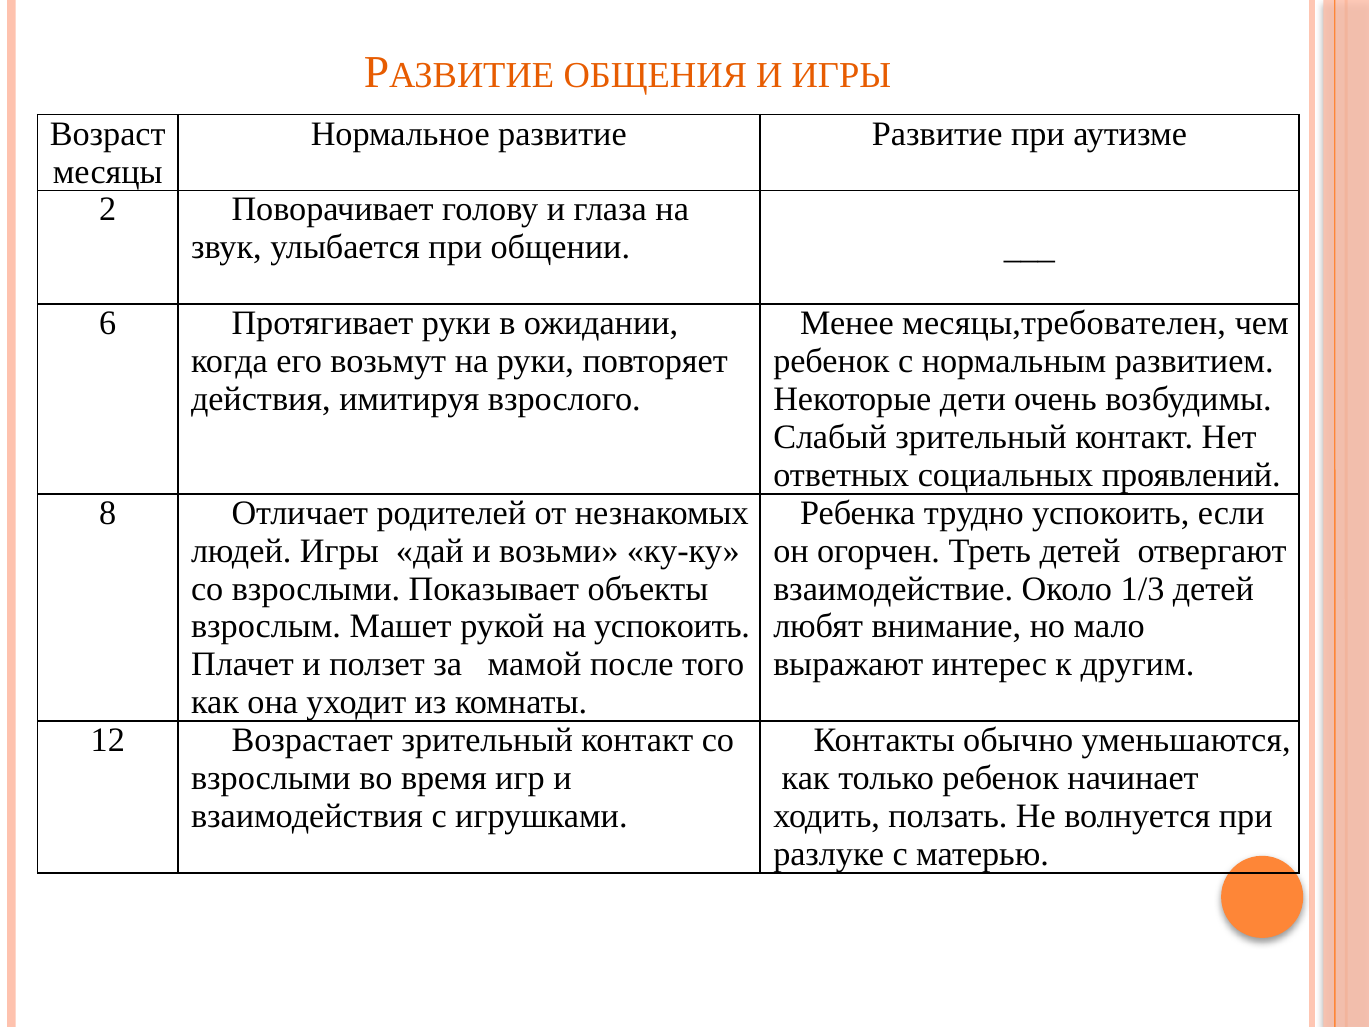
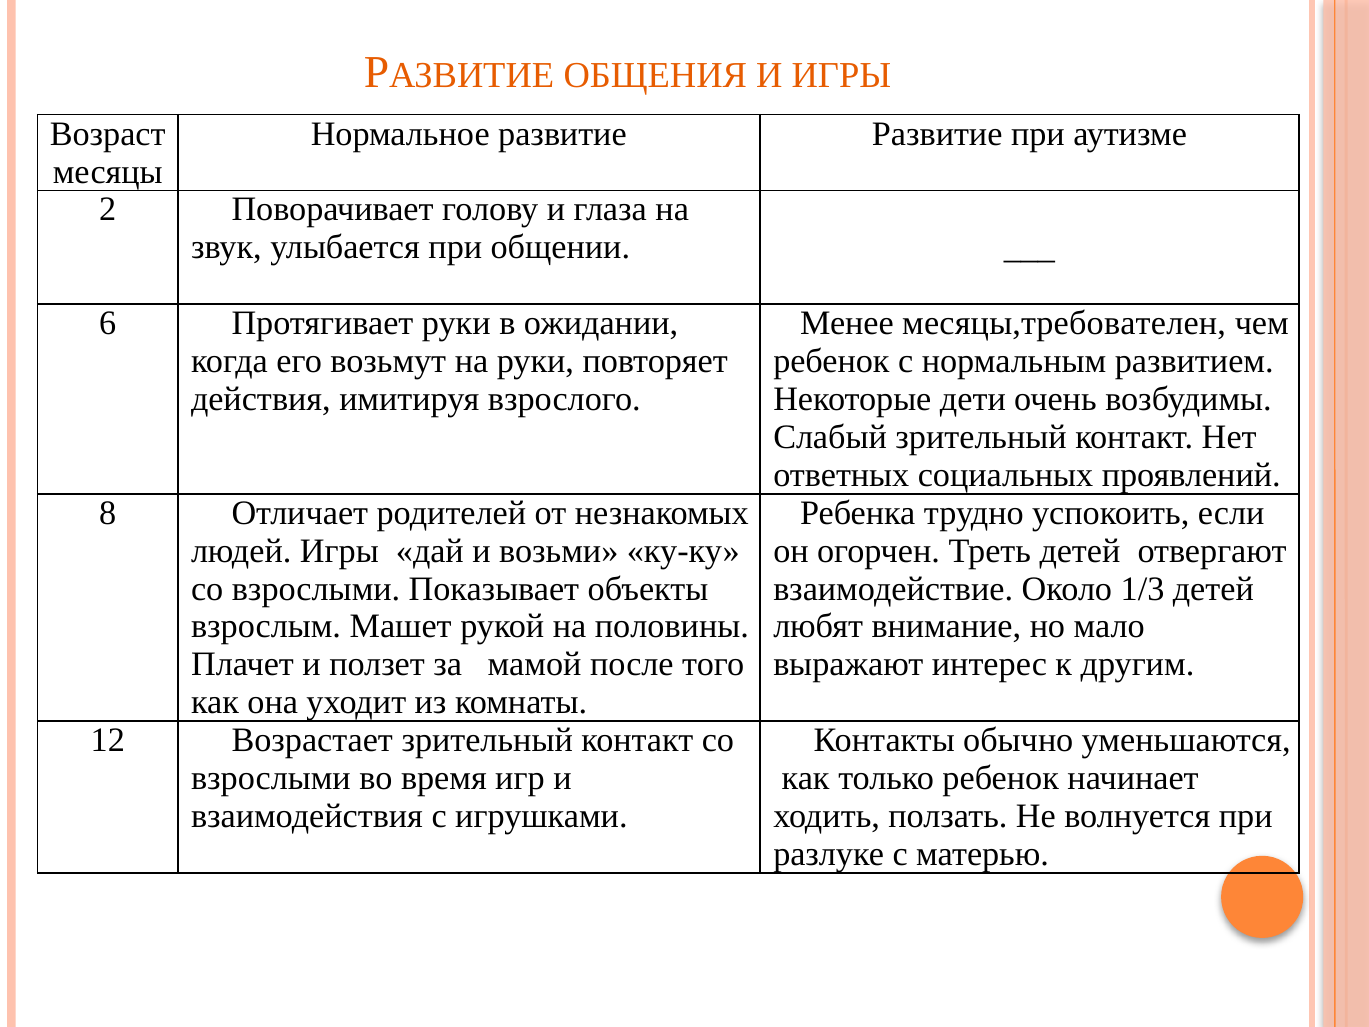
на успокоить: успокоить -> половины (672, 627)
